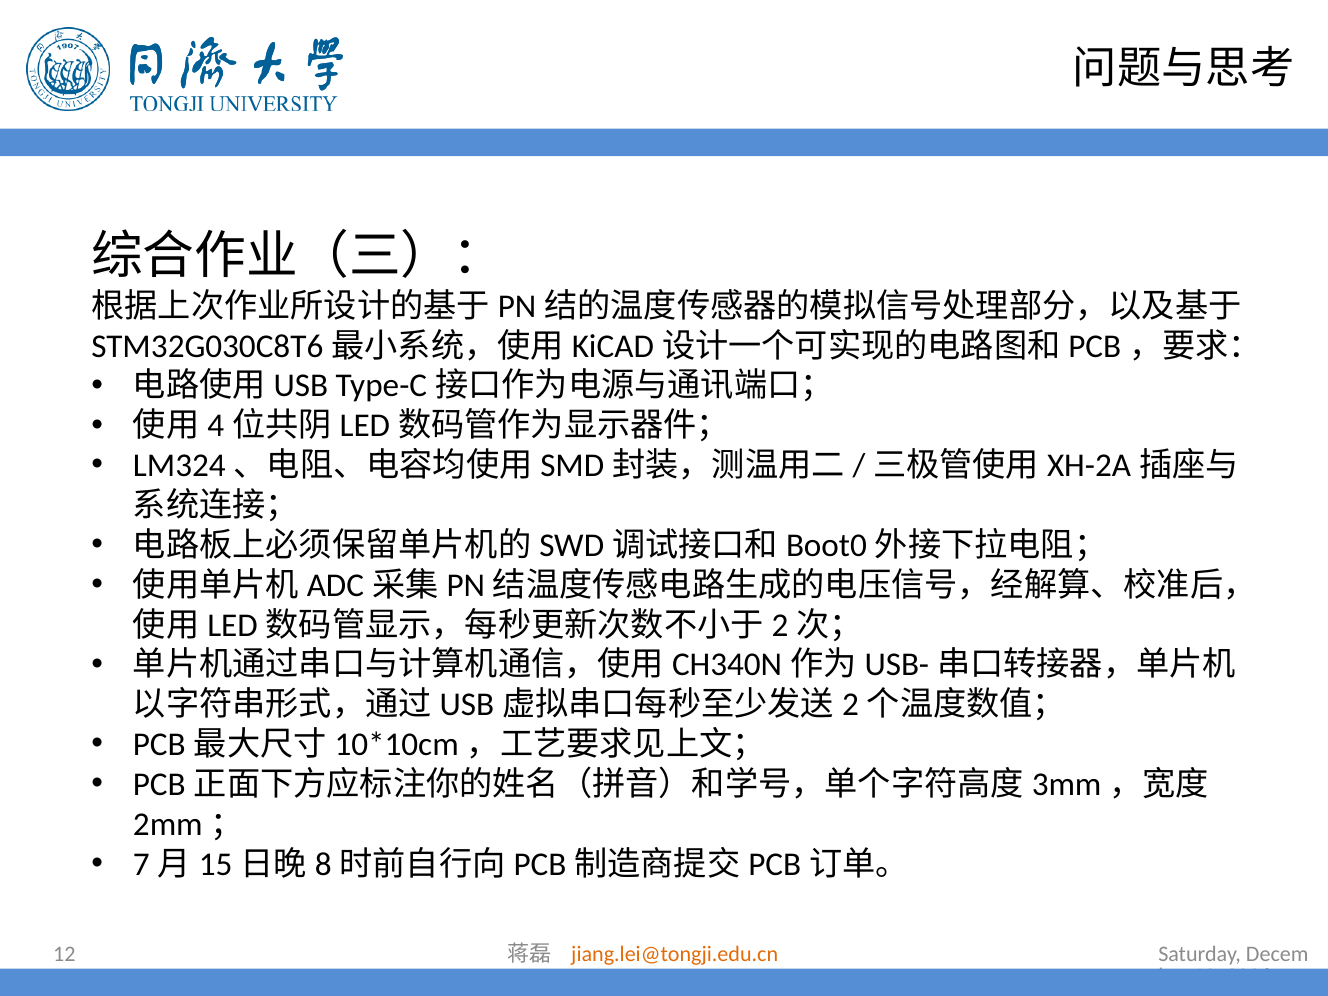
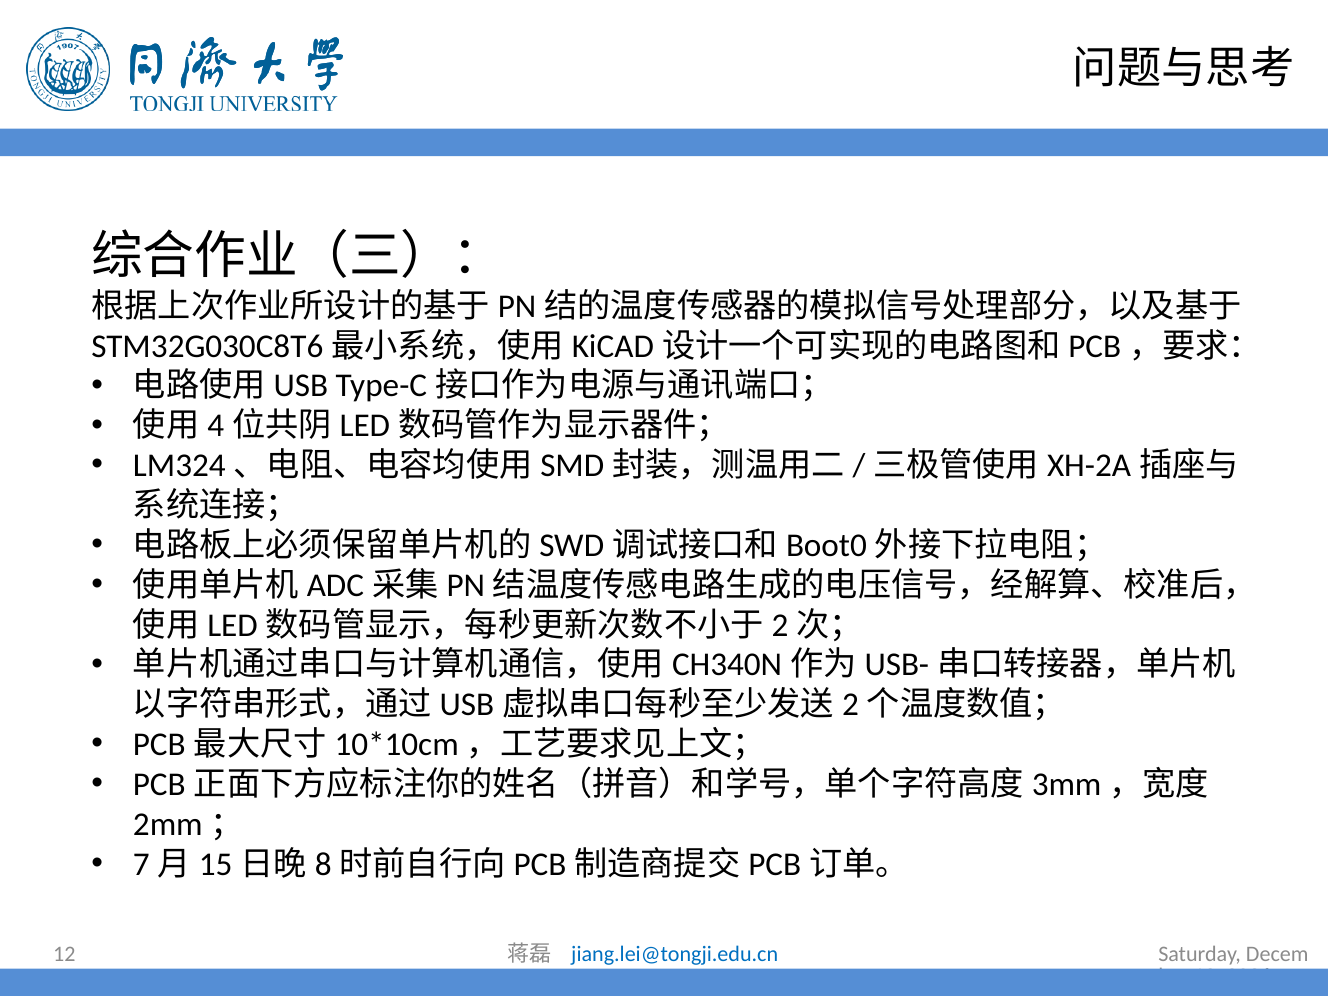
jiang.lei@tongji.edu.cn colour: orange -> blue (675, 954)
